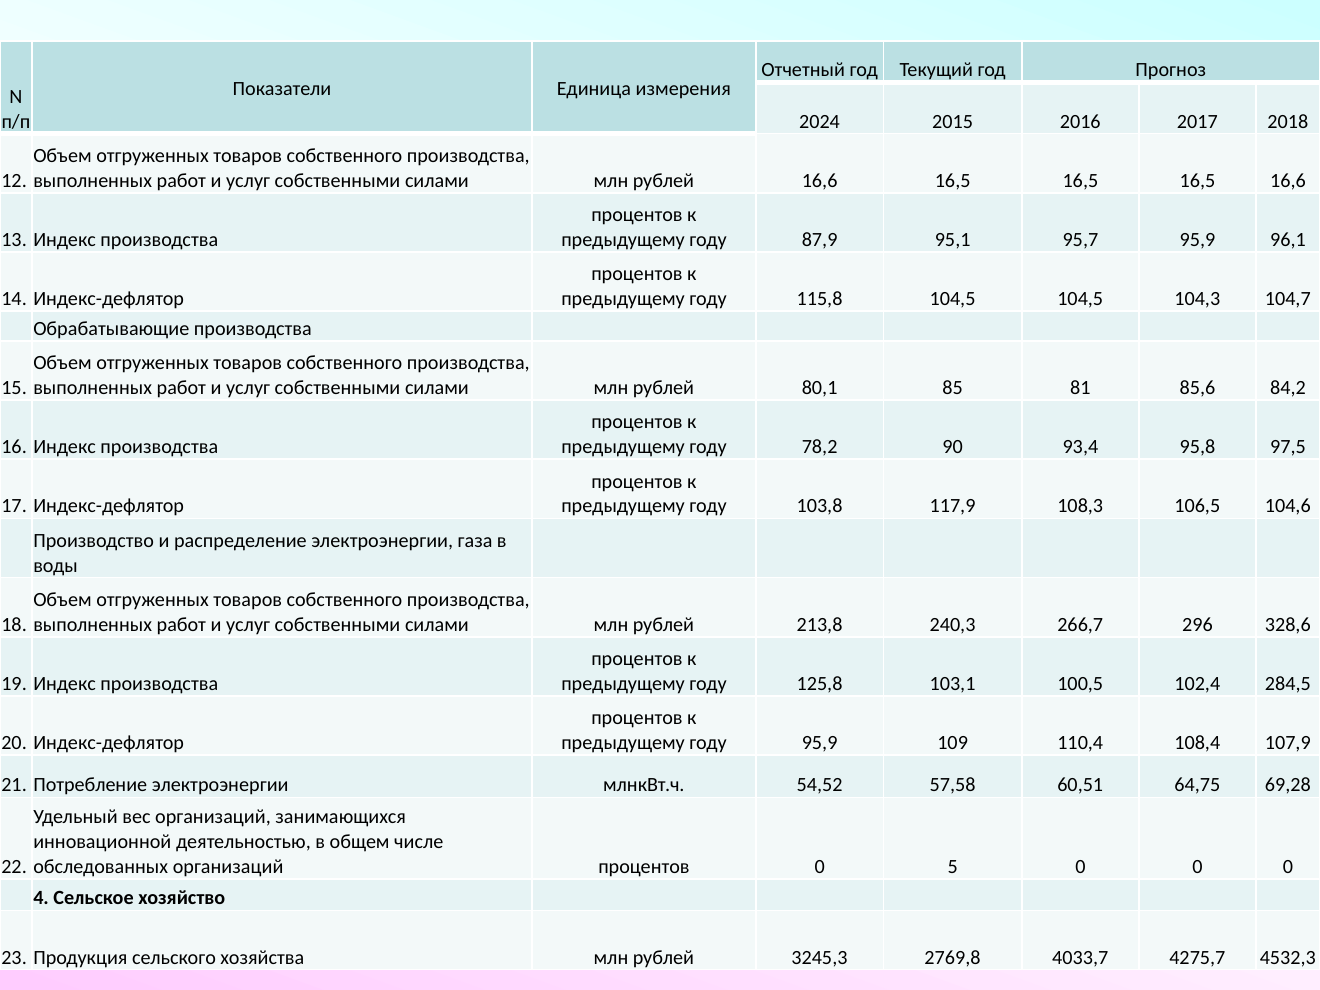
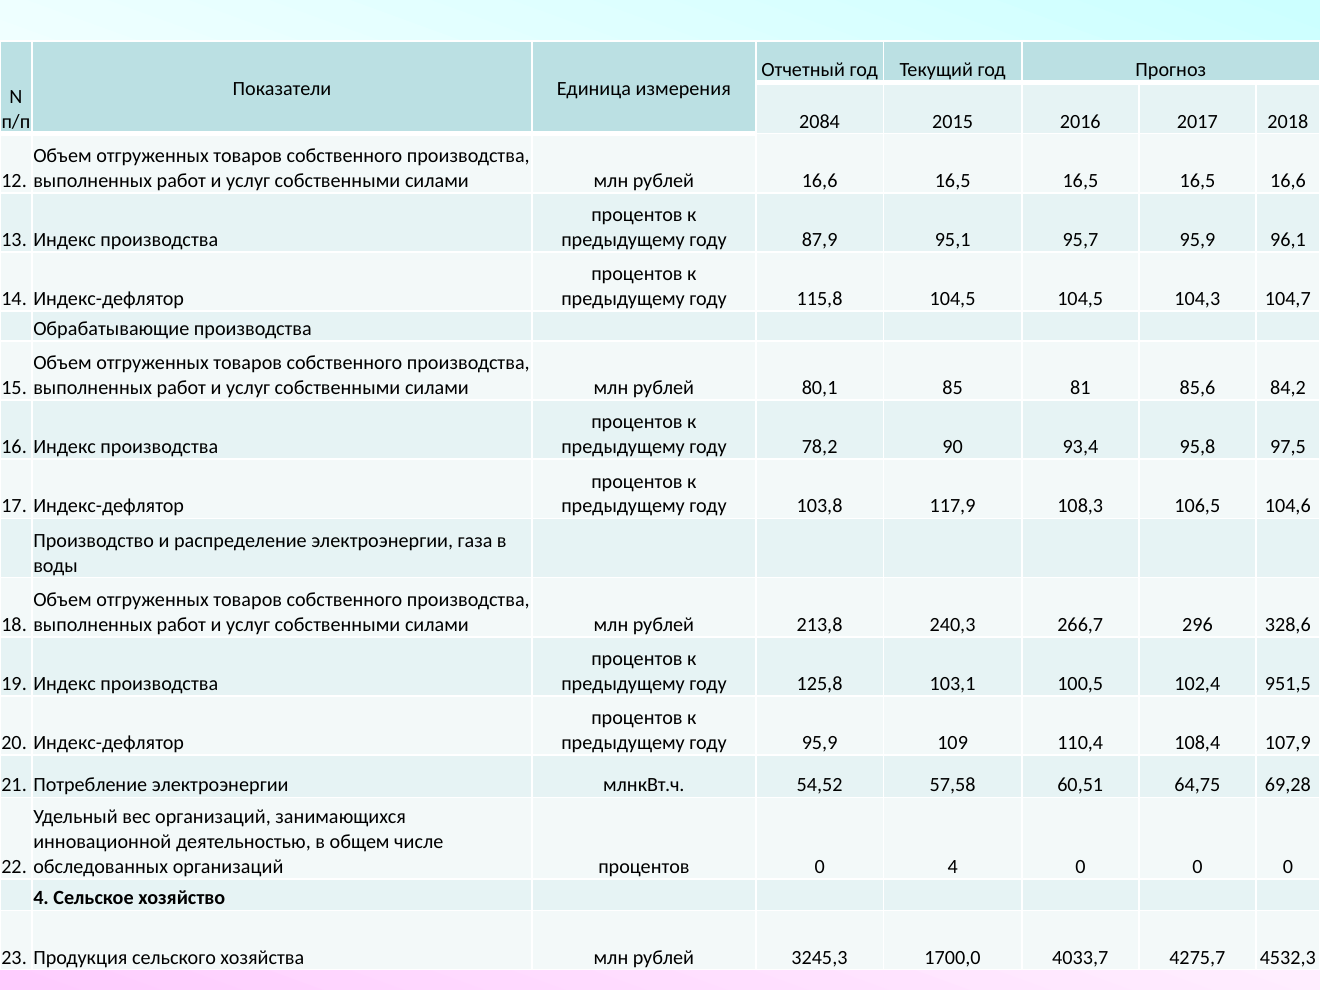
2024: 2024 -> 2084 (820, 121)
284,5: 284,5 -> 951,5 (1288, 684)
процентов 0 5: 5 -> 4 (953, 867)
2769,8: 2769,8 -> 1700,0 (953, 957)
